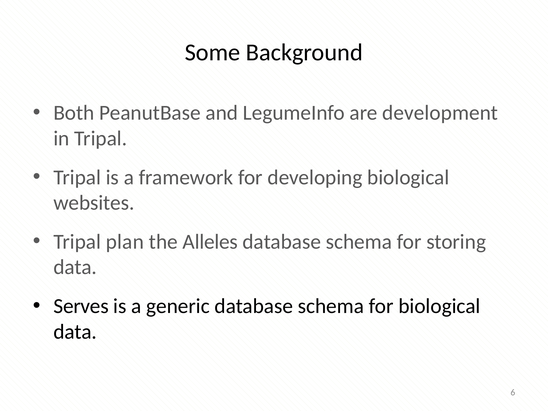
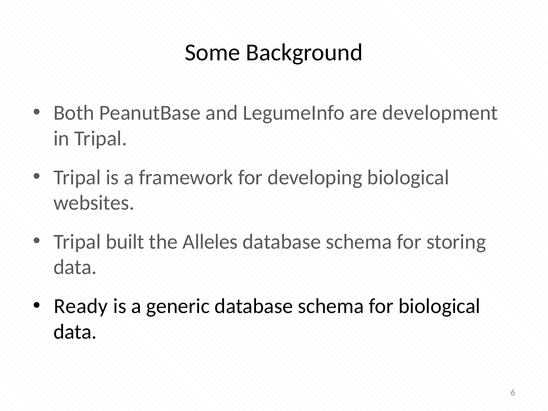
plan: plan -> built (125, 242)
Serves: Serves -> Ready (81, 306)
